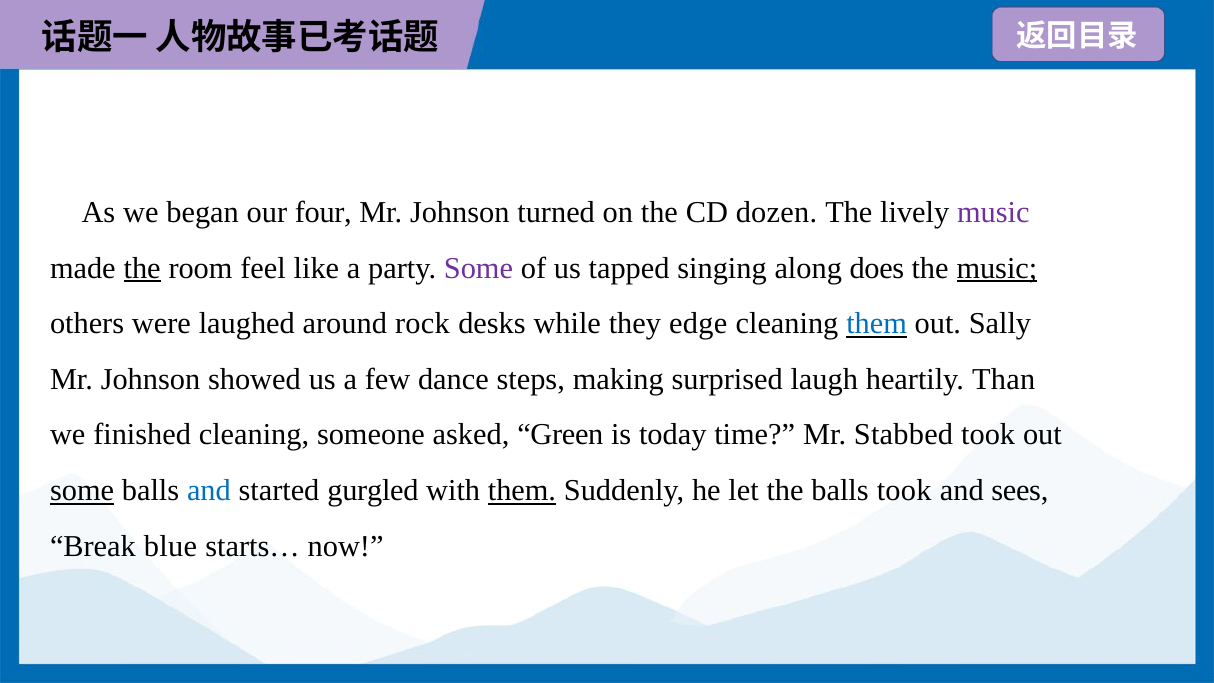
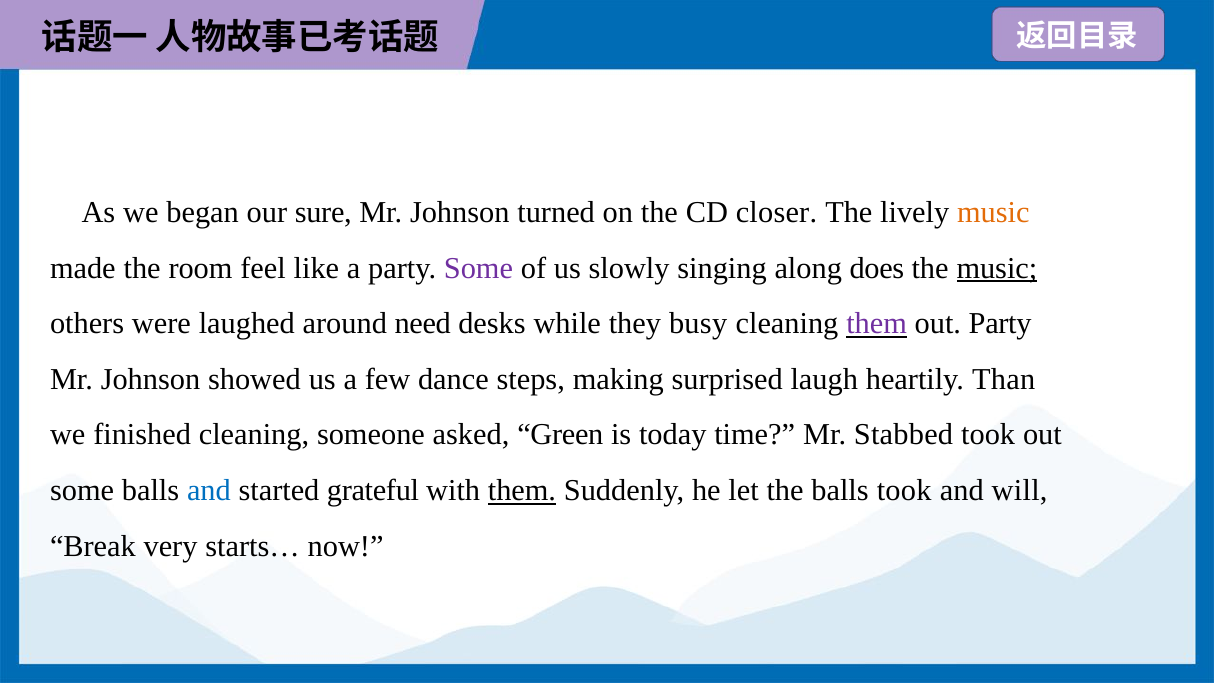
four: four -> sure (323, 212)
dozen: dozen -> closer (776, 212)
music colour: purple -> orange (993, 212)
the underline: present -> none (142, 268)
tapped: tapped -> slowly (629, 268)
rock: rock -> need (423, 324)
edge: edge -> busy (698, 324)
them colour: blue -> purple (877, 324)
out Sally: Sally -> Party (1000, 324)
some underline: present -> none (82, 490)
gurgled: gurgled -> grateful (373, 490)
sees: sees -> will (1020, 490)
blue: blue -> very (171, 546)
